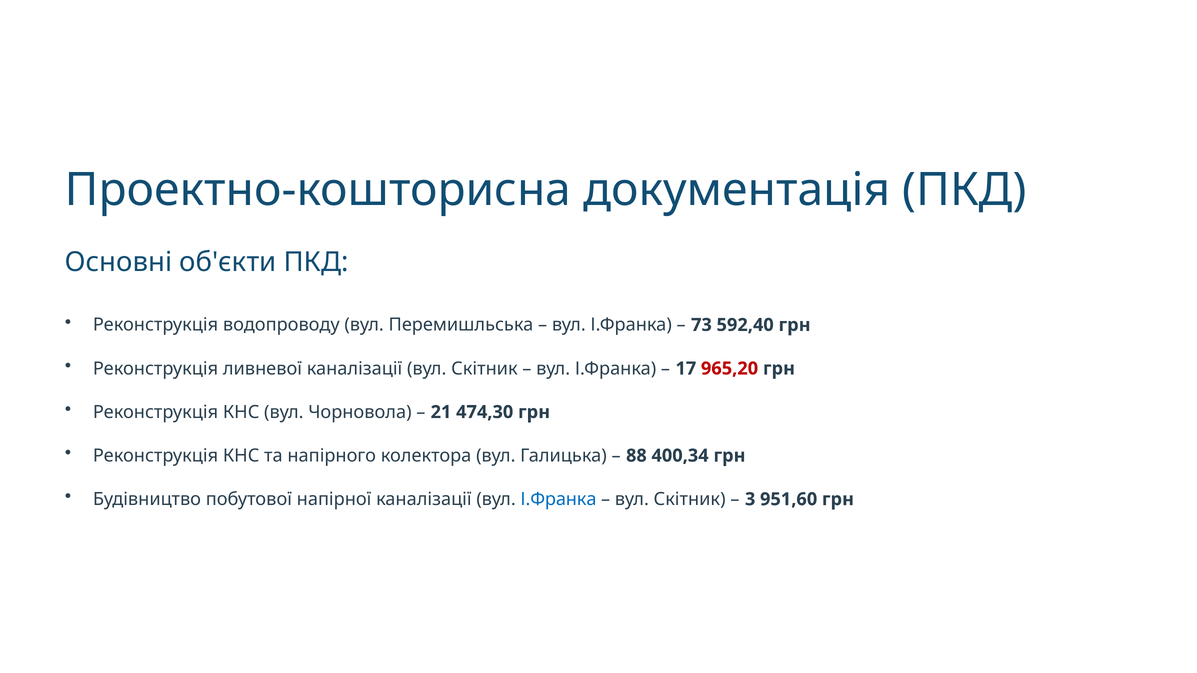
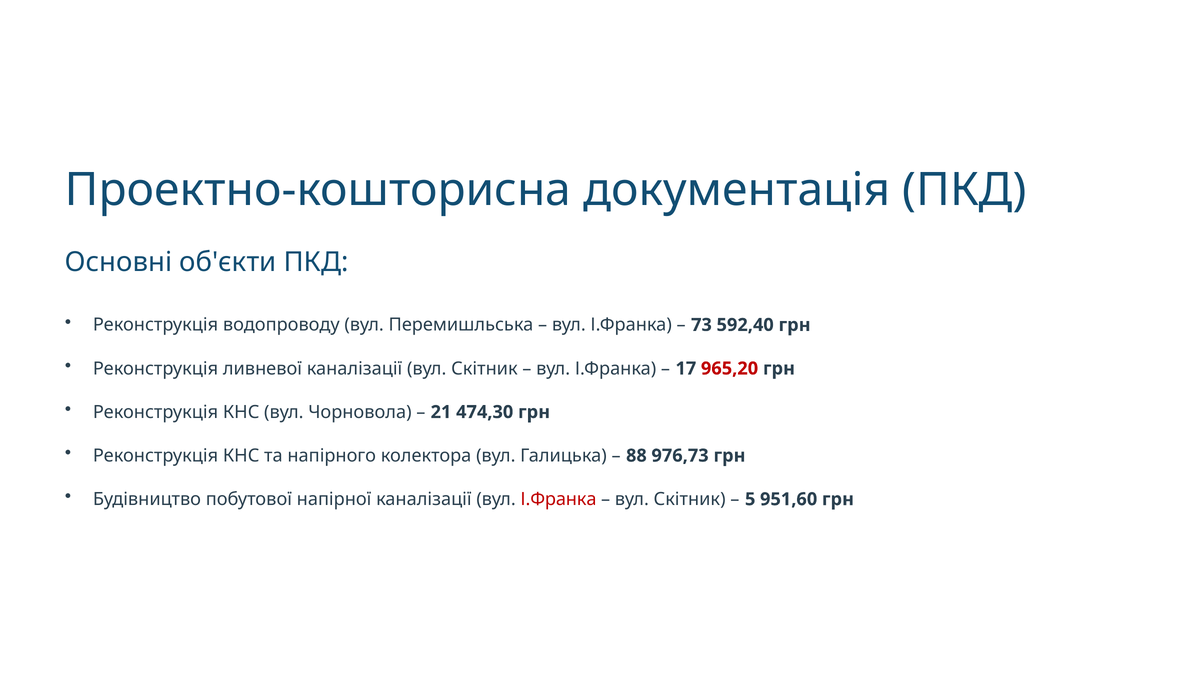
400,34: 400,34 -> 976,73 (680, 456)
І.Франка colour: blue -> red (558, 499)
3: 3 -> 5 (750, 499)
